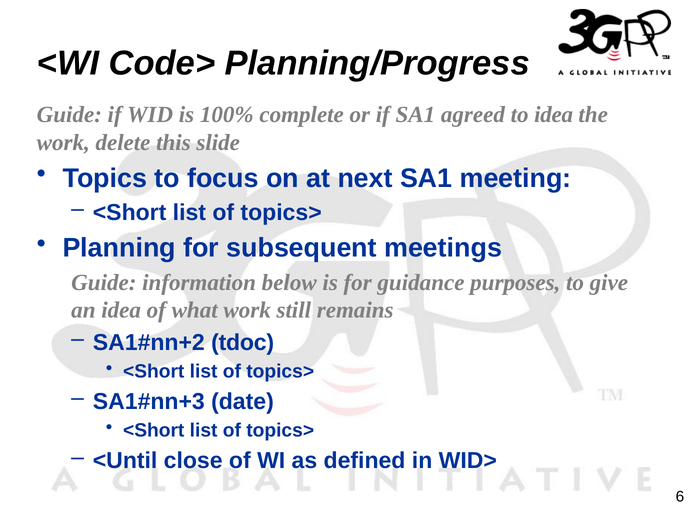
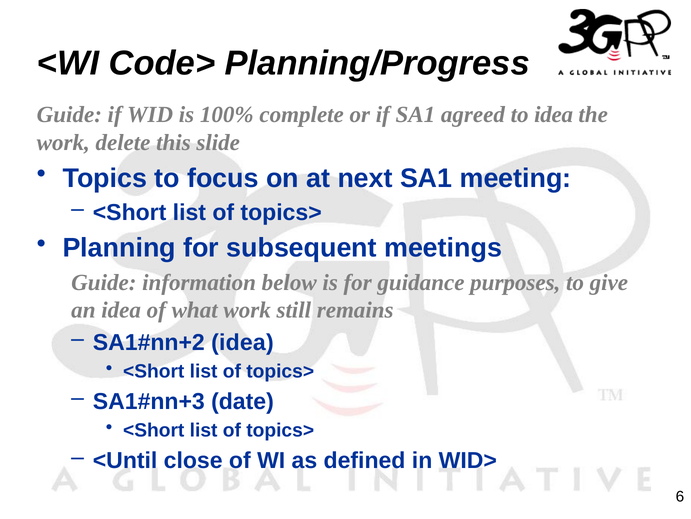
tdoc: tdoc -> idea (242, 342)
